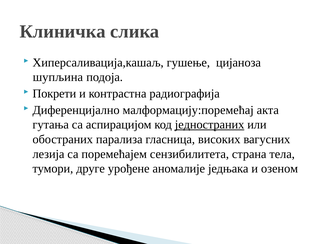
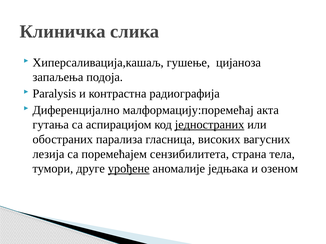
шупљина: шупљина -> запаљења (58, 77)
Покрети: Покрети -> Paralysis (54, 94)
урођене underline: none -> present (129, 169)
